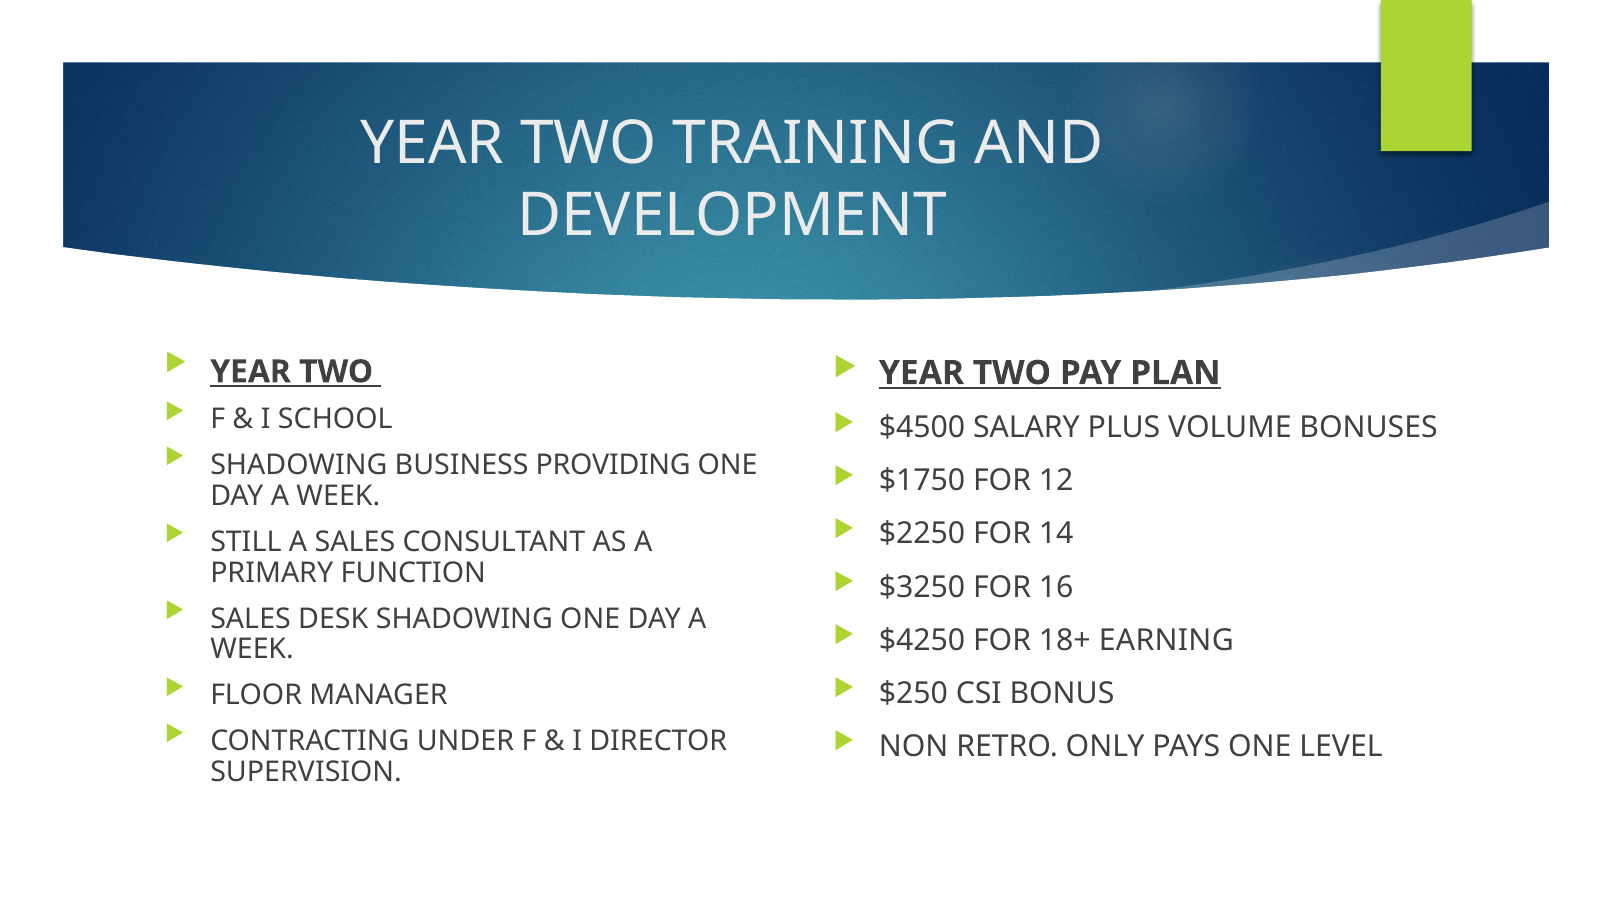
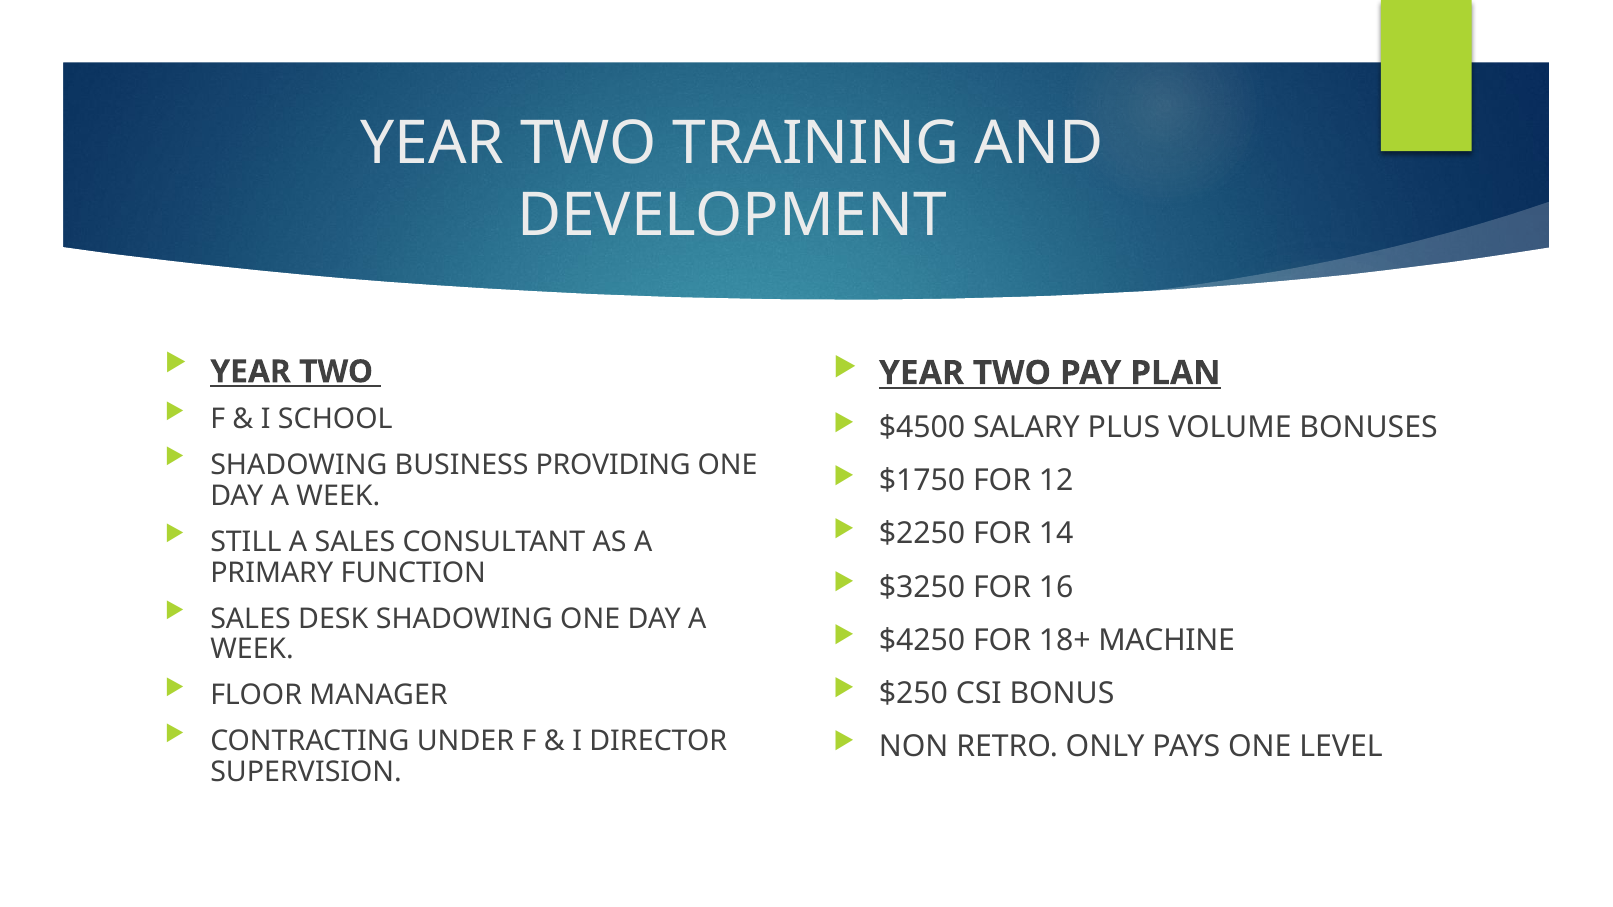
EARNING: EARNING -> MACHINE (1167, 640)
